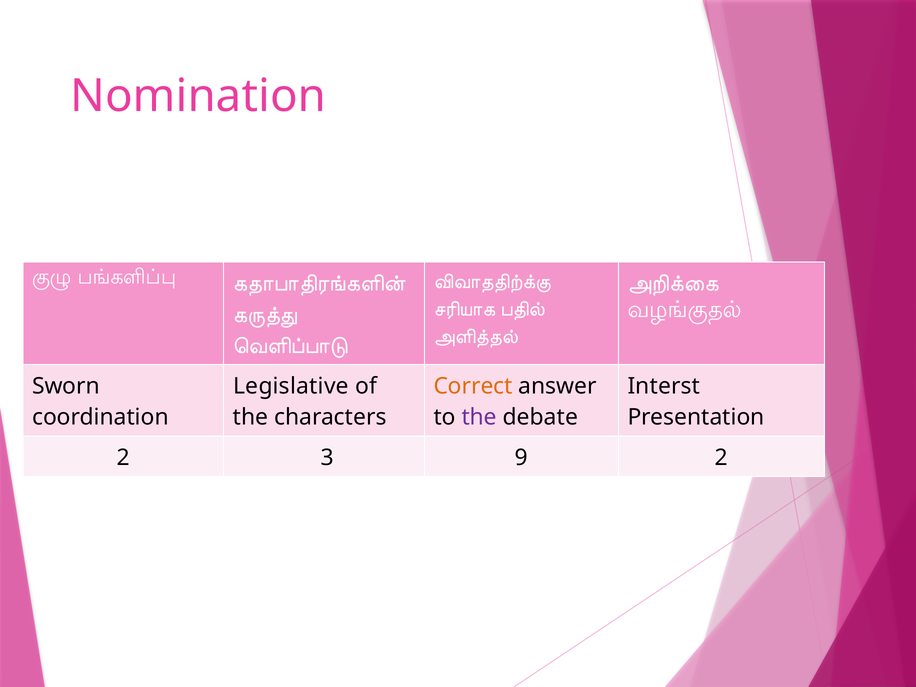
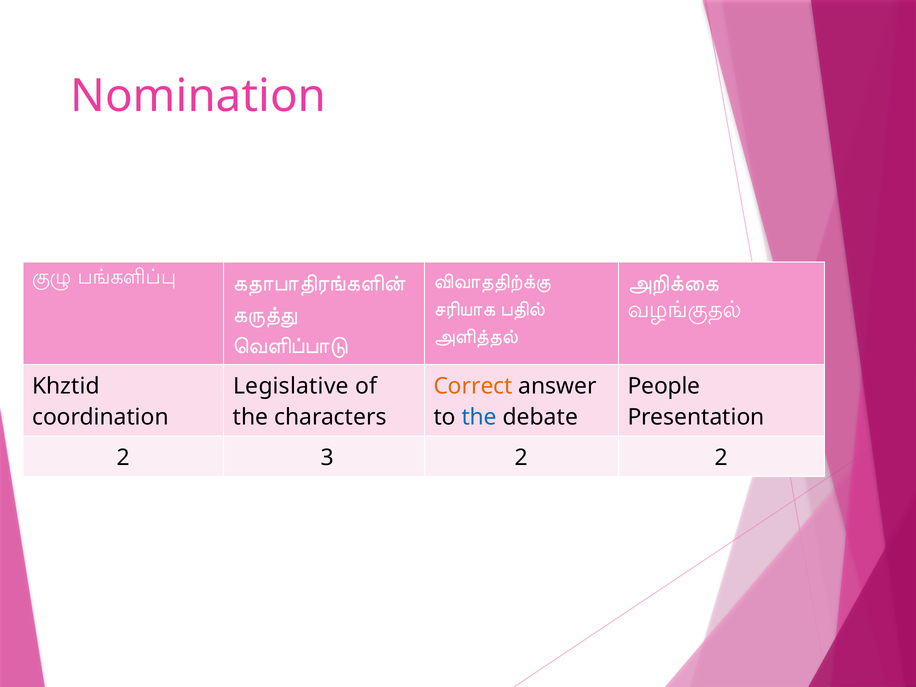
Sworn: Sworn -> Khztid (66, 386)
Interst: Interst -> People (664, 386)
the colour: purple -> blue (479, 417)
3 9: 9 -> 2 (521, 458)
